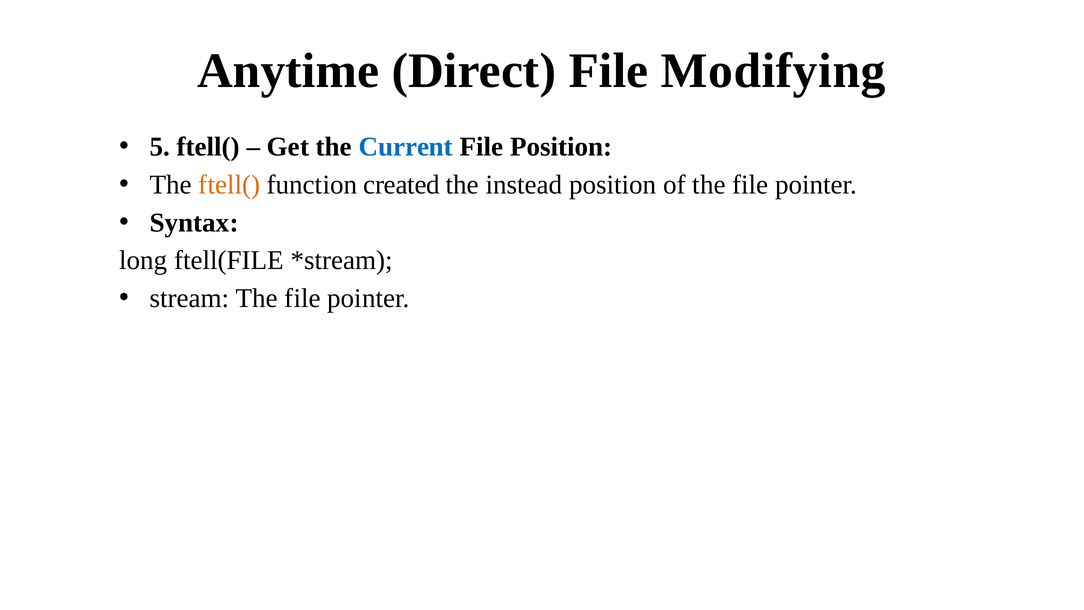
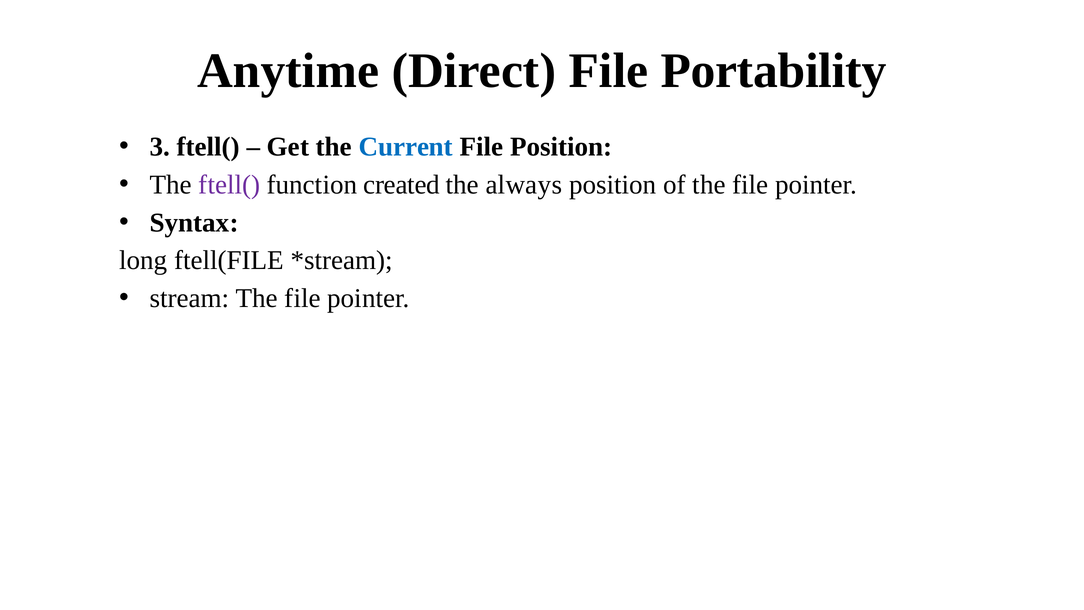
Modifying: Modifying -> Portability (774, 71)
5: 5 -> 3 (160, 147)
ftell( colour: orange -> purple (229, 185)
instead: instead -> always (524, 185)
